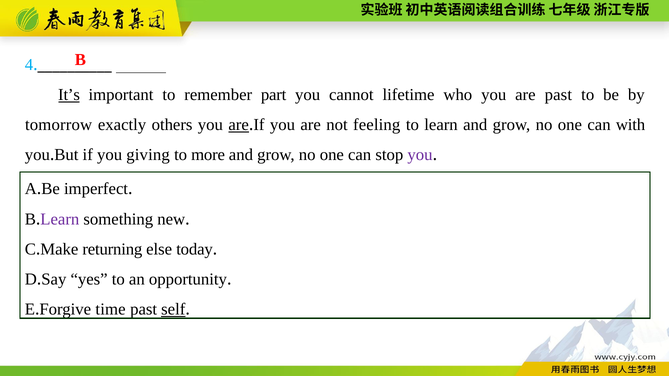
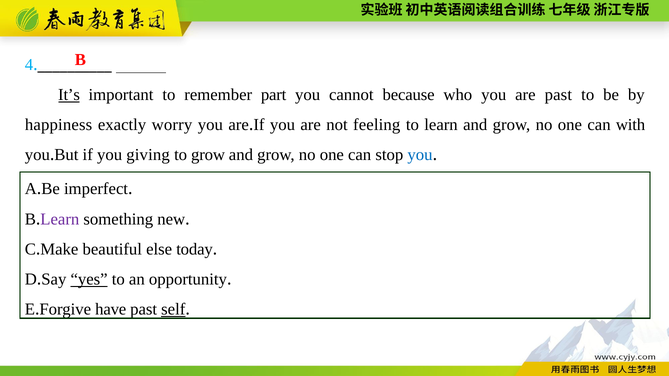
lifetime: lifetime -> because (409, 95)
tomorrow: tomorrow -> happiness (59, 125)
others: others -> worry (172, 125)
are underline: present -> none (239, 125)
to more: more -> grow (208, 155)
you colour: purple -> blue (420, 155)
returning: returning -> beautiful (112, 249)
yes underline: none -> present (89, 279)
time: time -> have (111, 310)
